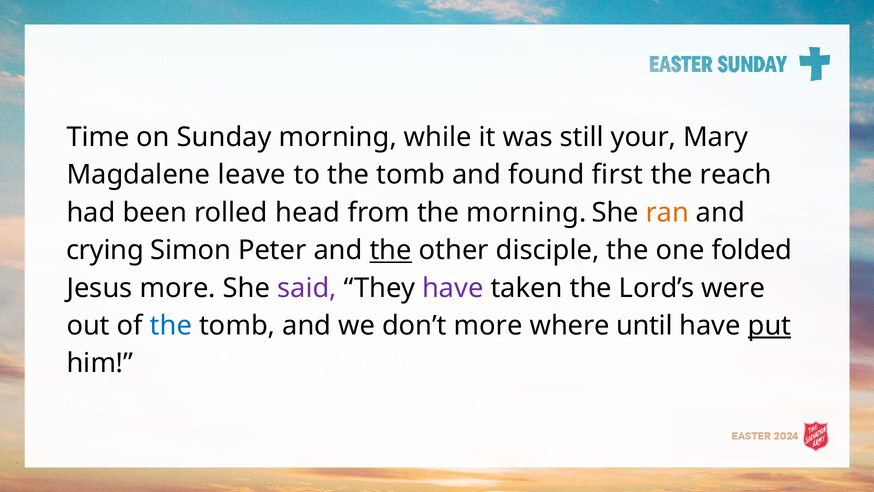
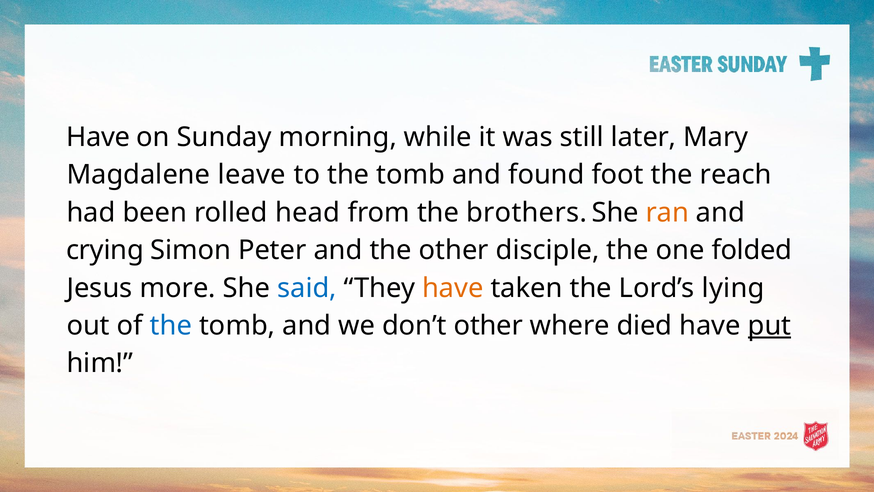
Time: Time -> Have (98, 137)
your: your -> later (644, 137)
first: first -> foot (618, 175)
the morning: morning -> brothers (527, 212)
the underline: present -> none (391, 250)
said colour: purple -> blue (307, 288)
have colour: purple -> orange (453, 288)
were: were -> lying (733, 288)
don’t more: more -> other (488, 325)
until: until -> died (644, 325)
